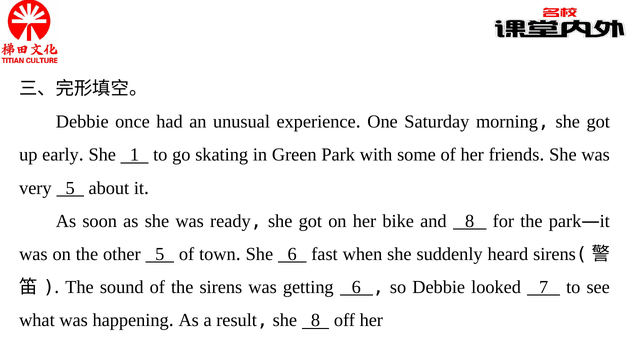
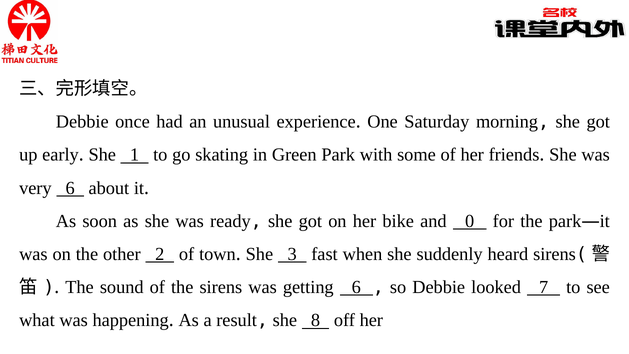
very 5: 5 -> 6 (70, 188)
and 8: 8 -> 0 (470, 221)
other 5: 5 -> 2 (160, 254)
She 6: 6 -> 3 (292, 254)
